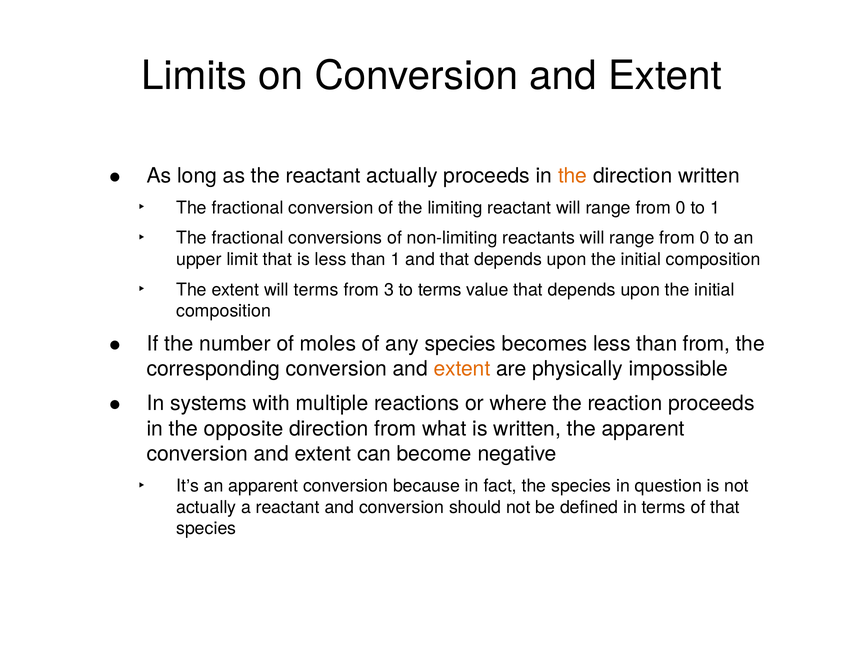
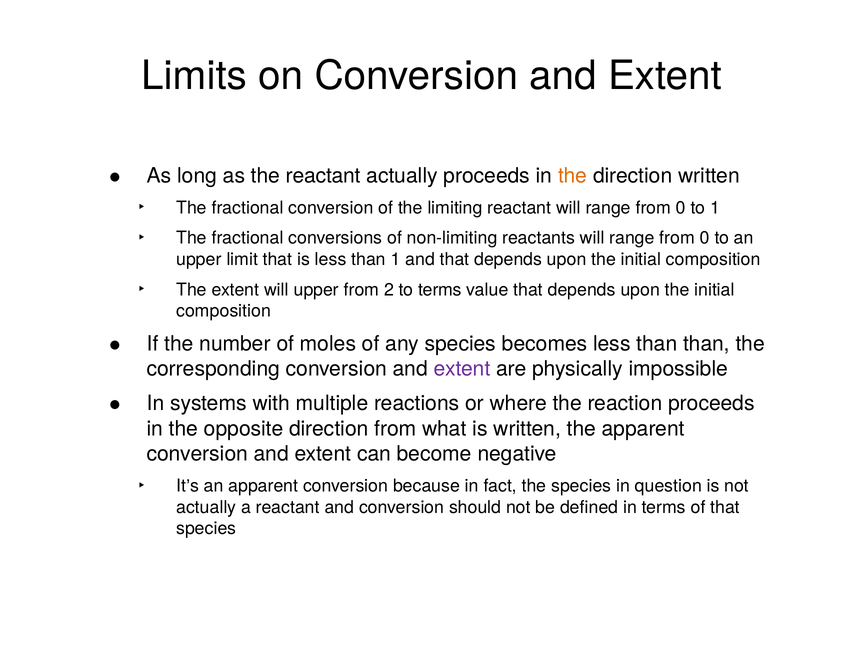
will terms: terms -> upper (316, 290)
3: 3 -> 2 (389, 290)
than from: from -> than (706, 344)
extent colour: orange -> purple (462, 369)
